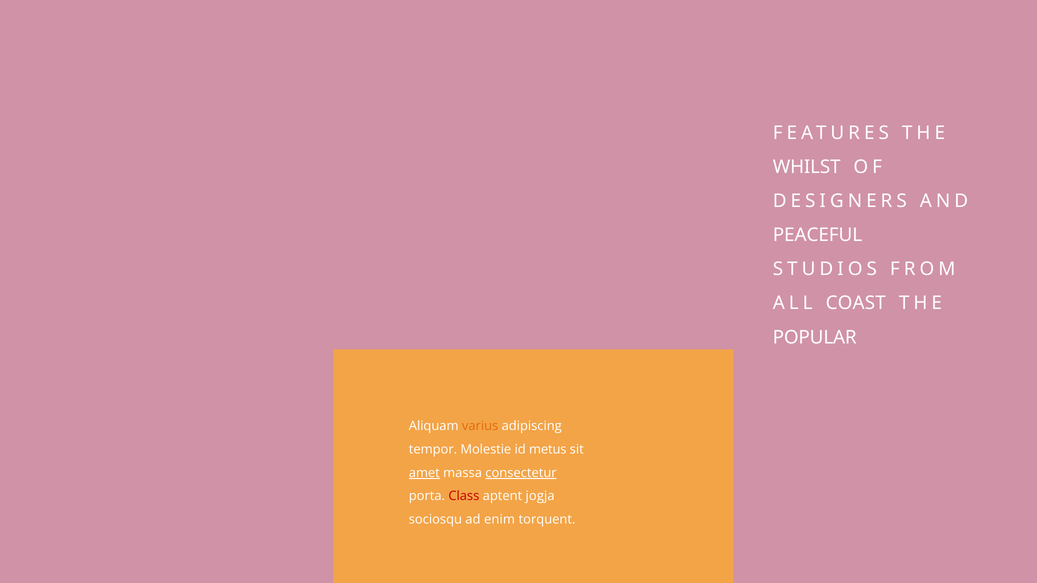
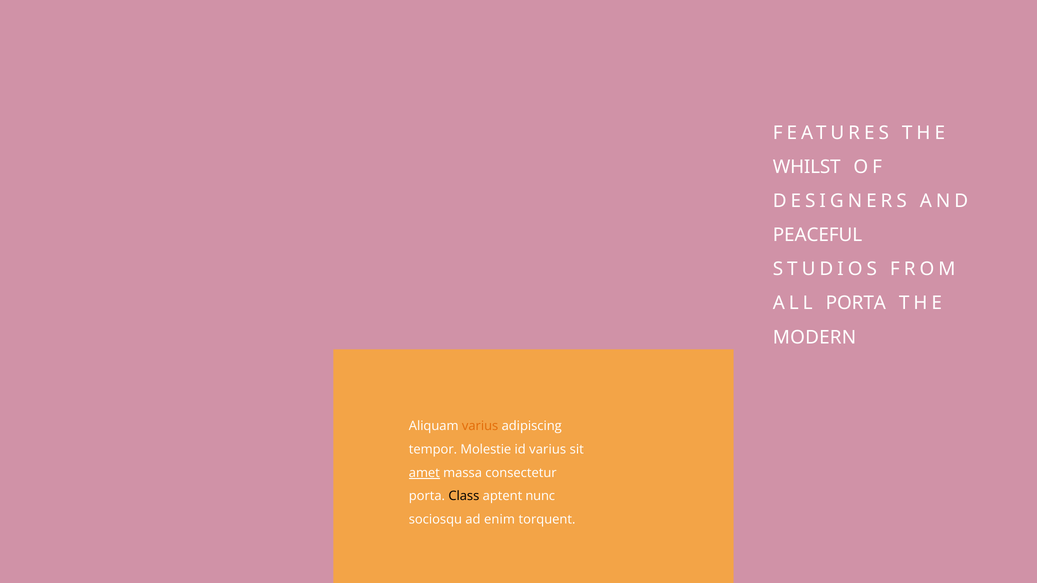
ALL COAST: COAST -> PORTA (856, 303)
POPULAR: POPULAR -> MODERN (815, 337)
id metus: metus -> varius (548, 450)
consectetur underline: present -> none (521, 473)
Class colour: red -> black (464, 496)
jogja: jogja -> nunc (540, 496)
